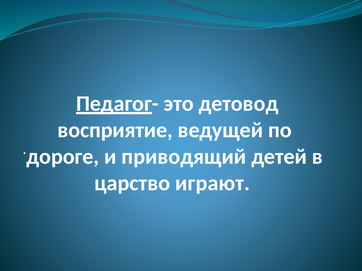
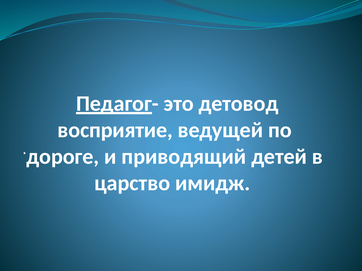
играют: играют -> имидж (213, 183)
